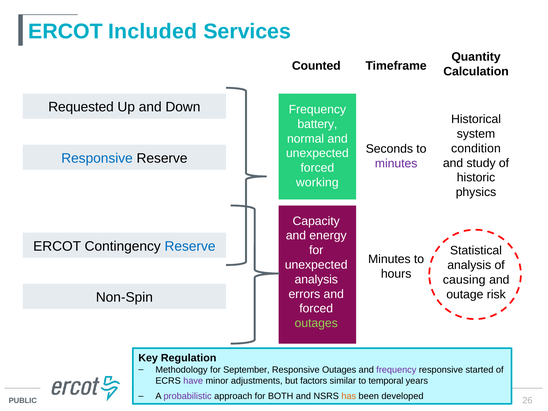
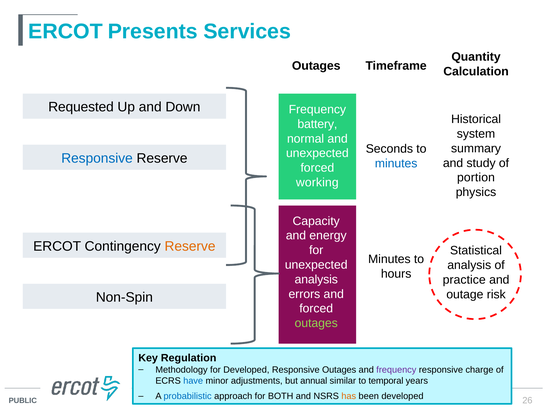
Included: Included -> Presents (153, 32)
Counted: Counted -> Outages (316, 66)
condition: condition -> summary (476, 148)
minutes colour: purple -> blue (396, 163)
historic: historic -> portion (476, 178)
Reserve colour: blue -> orange (190, 246)
causing: causing -> practice (464, 280)
for September: September -> Developed (246, 370)
started: started -> charge (479, 370)
have colour: purple -> blue (193, 381)
factors: factors -> annual (314, 381)
probabilistic colour: purple -> blue (188, 396)
